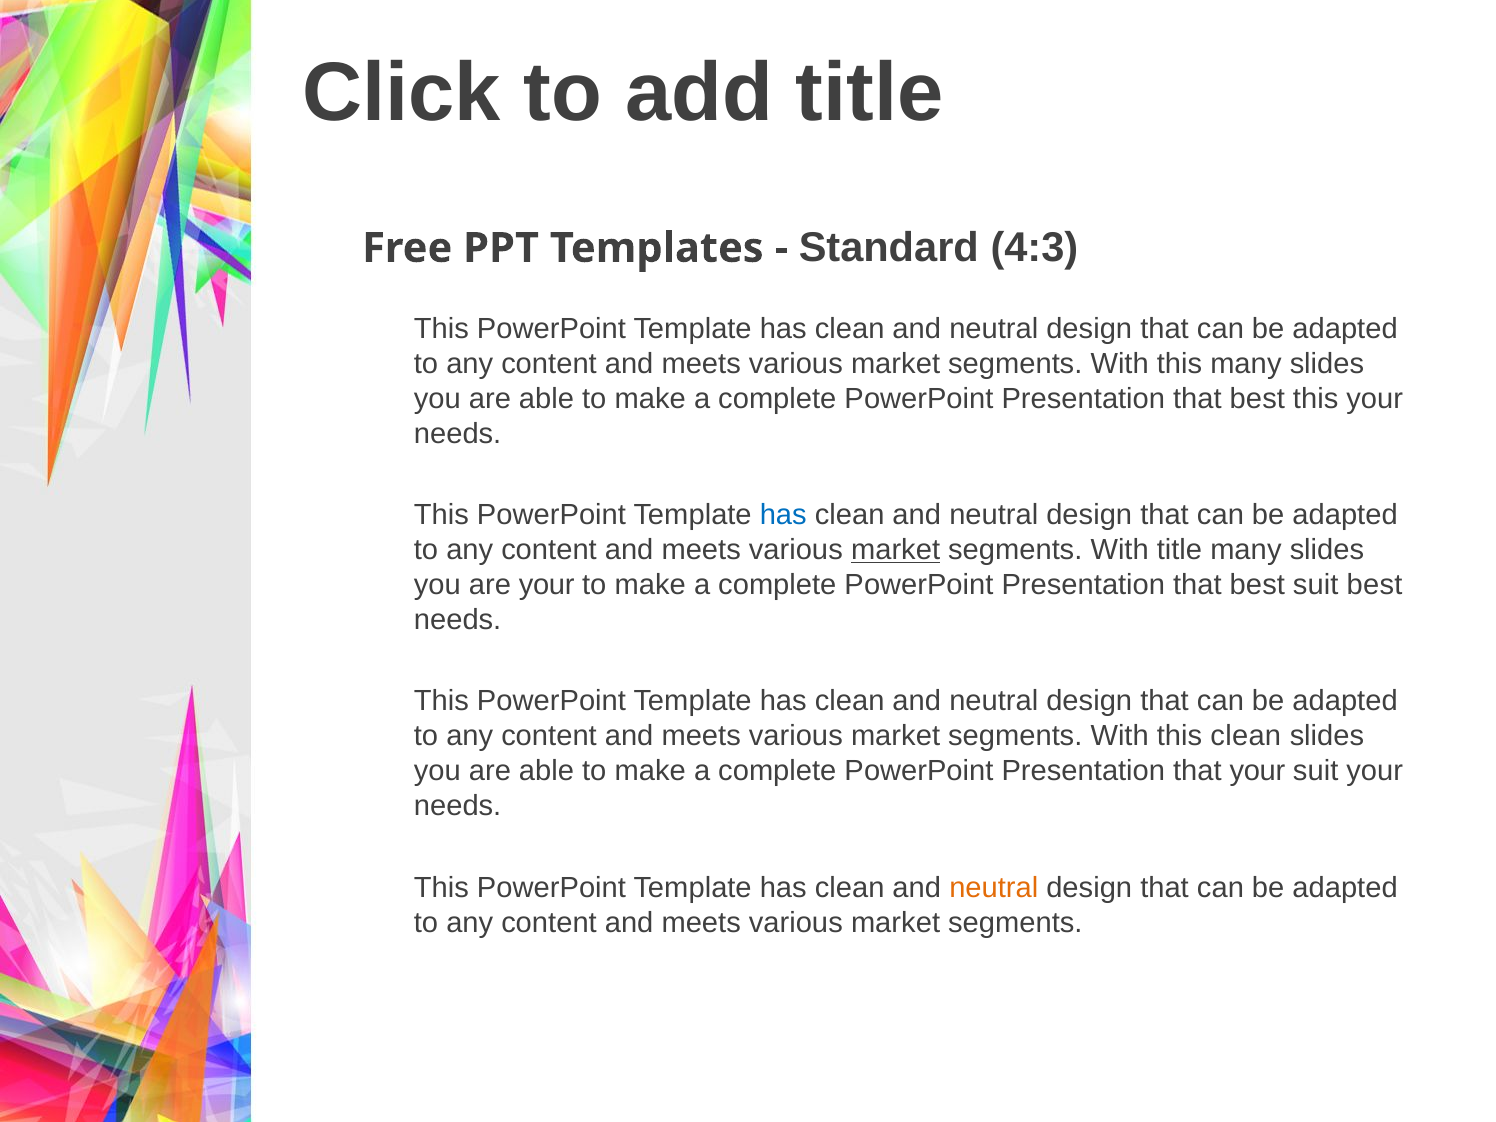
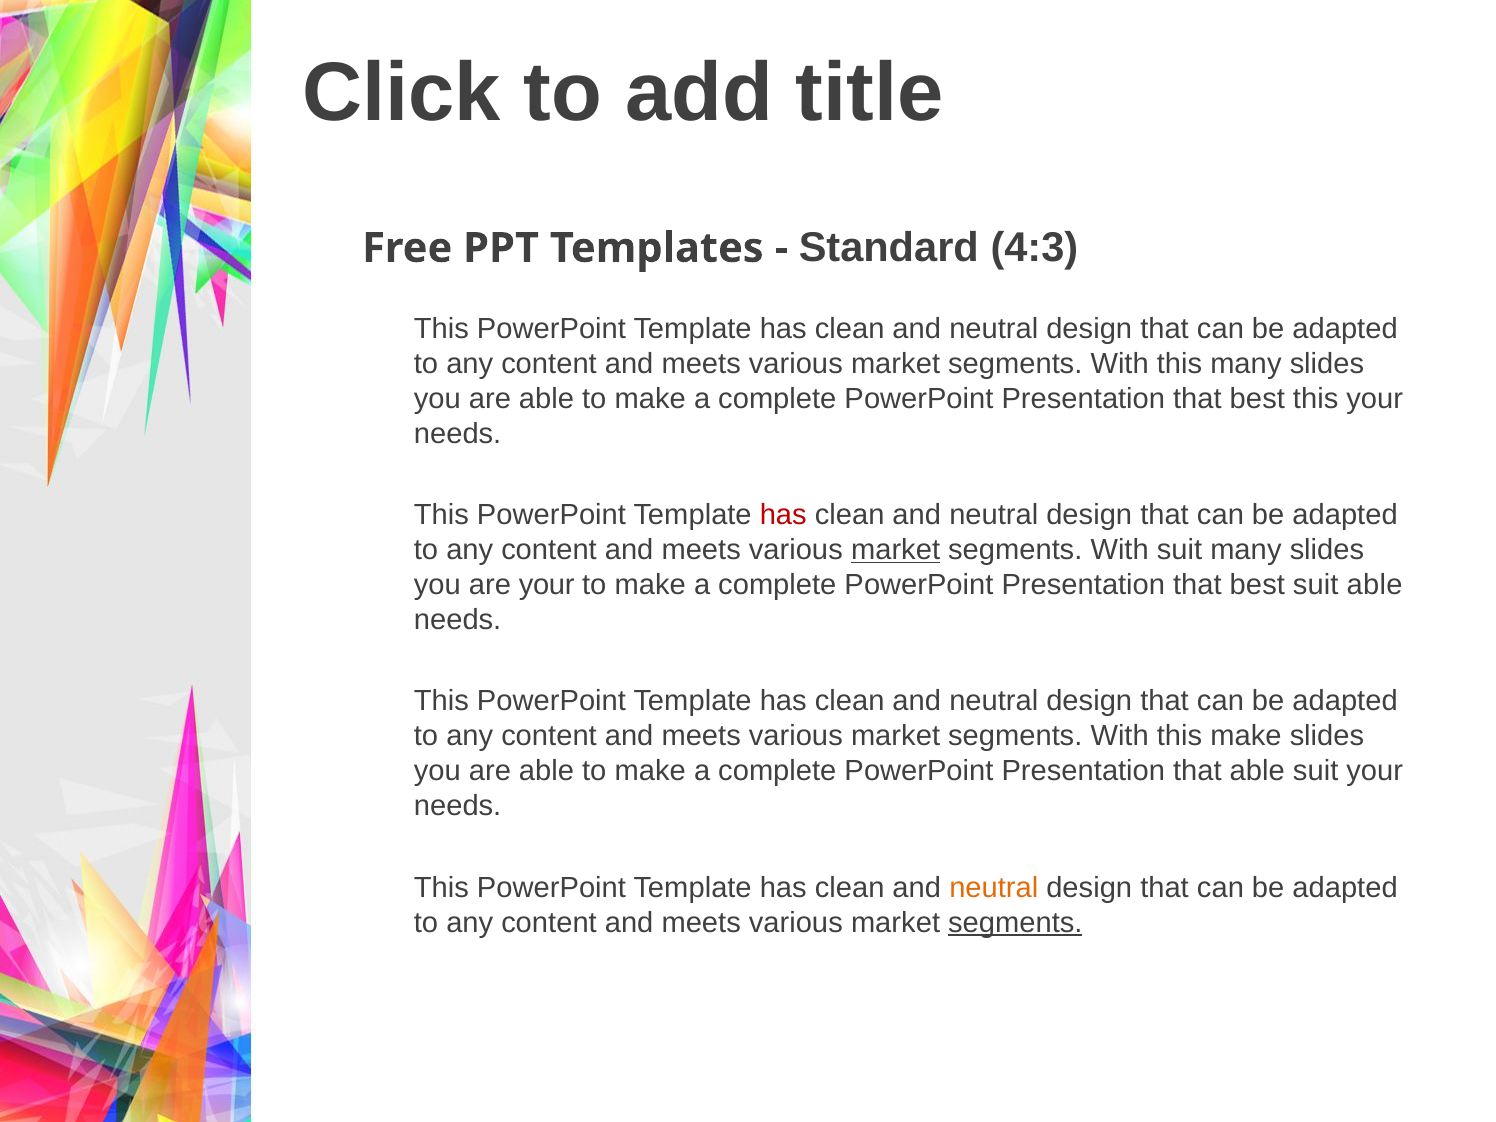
has colour: blue -> red (783, 515)
With title: title -> suit (1179, 550)
suit best: best -> able (1375, 585)
this clean: clean -> make (1246, 736)
that your: your -> able (1257, 771)
segments underline: none -> present (1015, 923)
